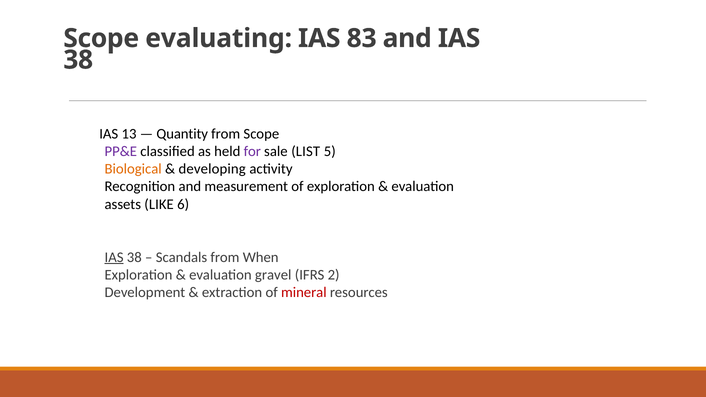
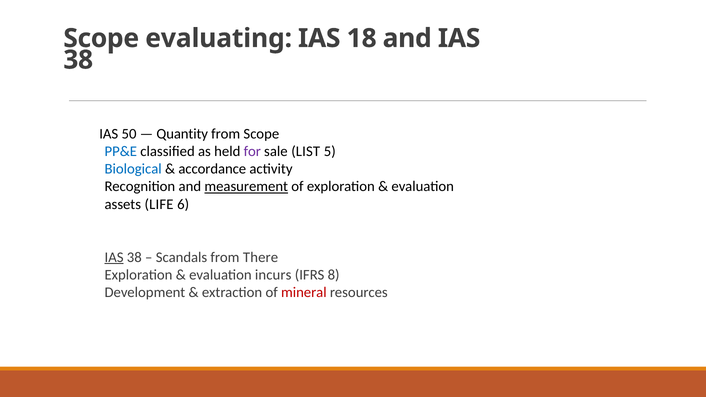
83: 83 -> 18 (362, 38)
13: 13 -> 50 (129, 134)
PP&E colour: purple -> blue (121, 151)
Biological colour: orange -> blue (133, 169)
developing: developing -> accordance (212, 169)
measurement underline: none -> present (246, 187)
LIKE: LIKE -> LIFE (159, 204)
When: When -> There (261, 257)
gravel: gravel -> incurs (273, 275)
2: 2 -> 8 (334, 275)
